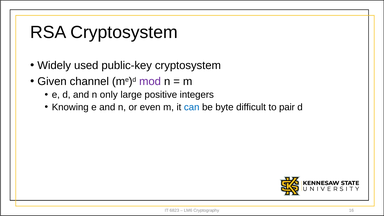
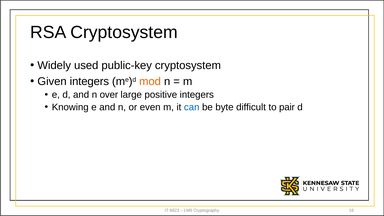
Given channel: channel -> integers (89, 81)
mod colour: purple -> orange (150, 81)
only: only -> over (109, 95)
